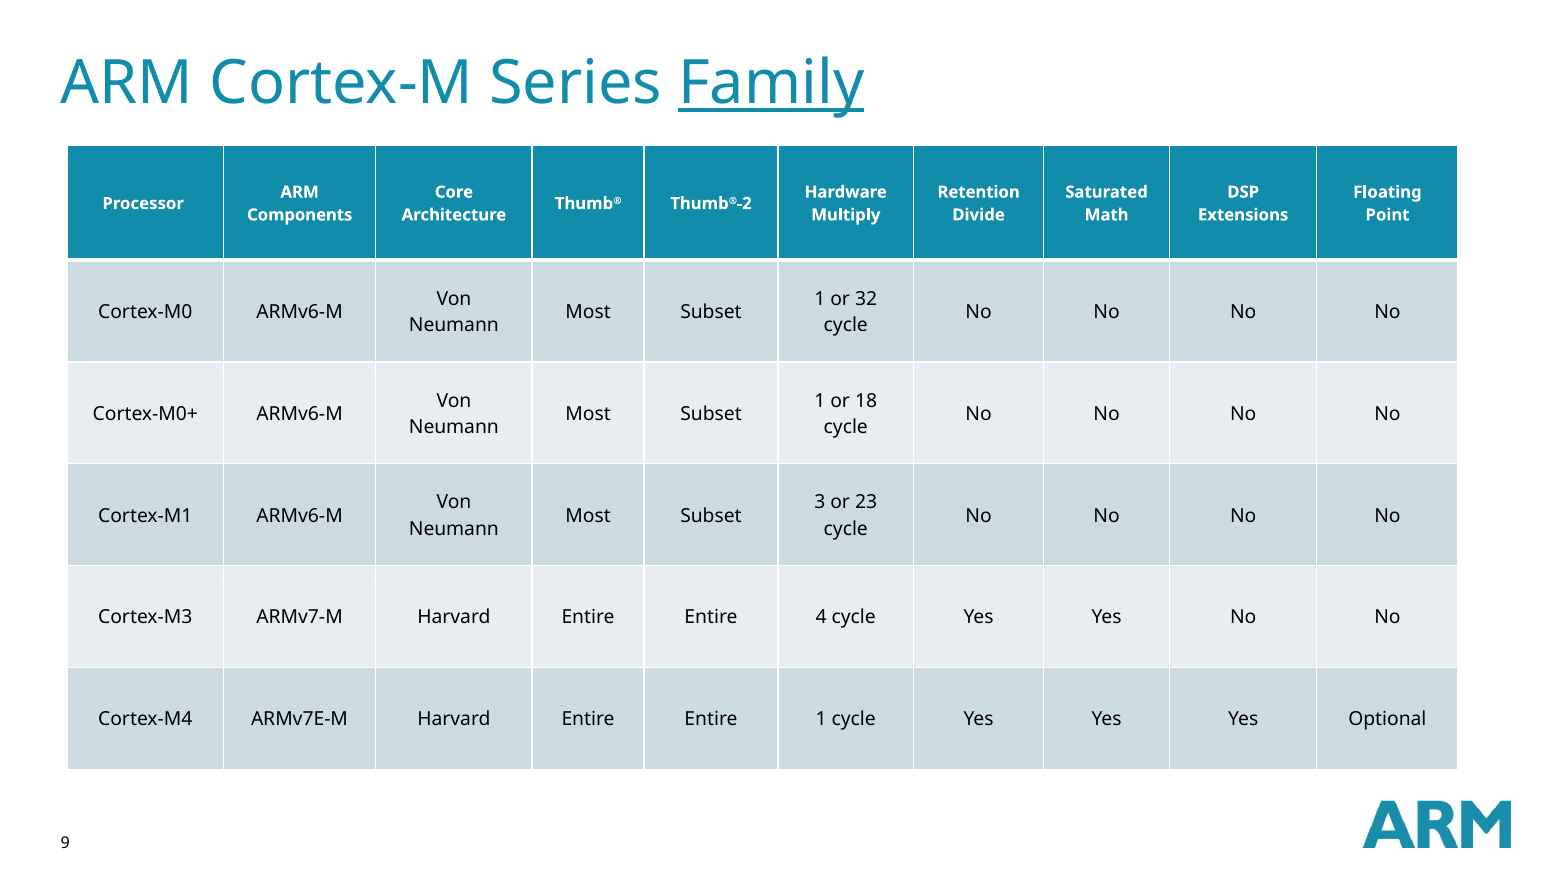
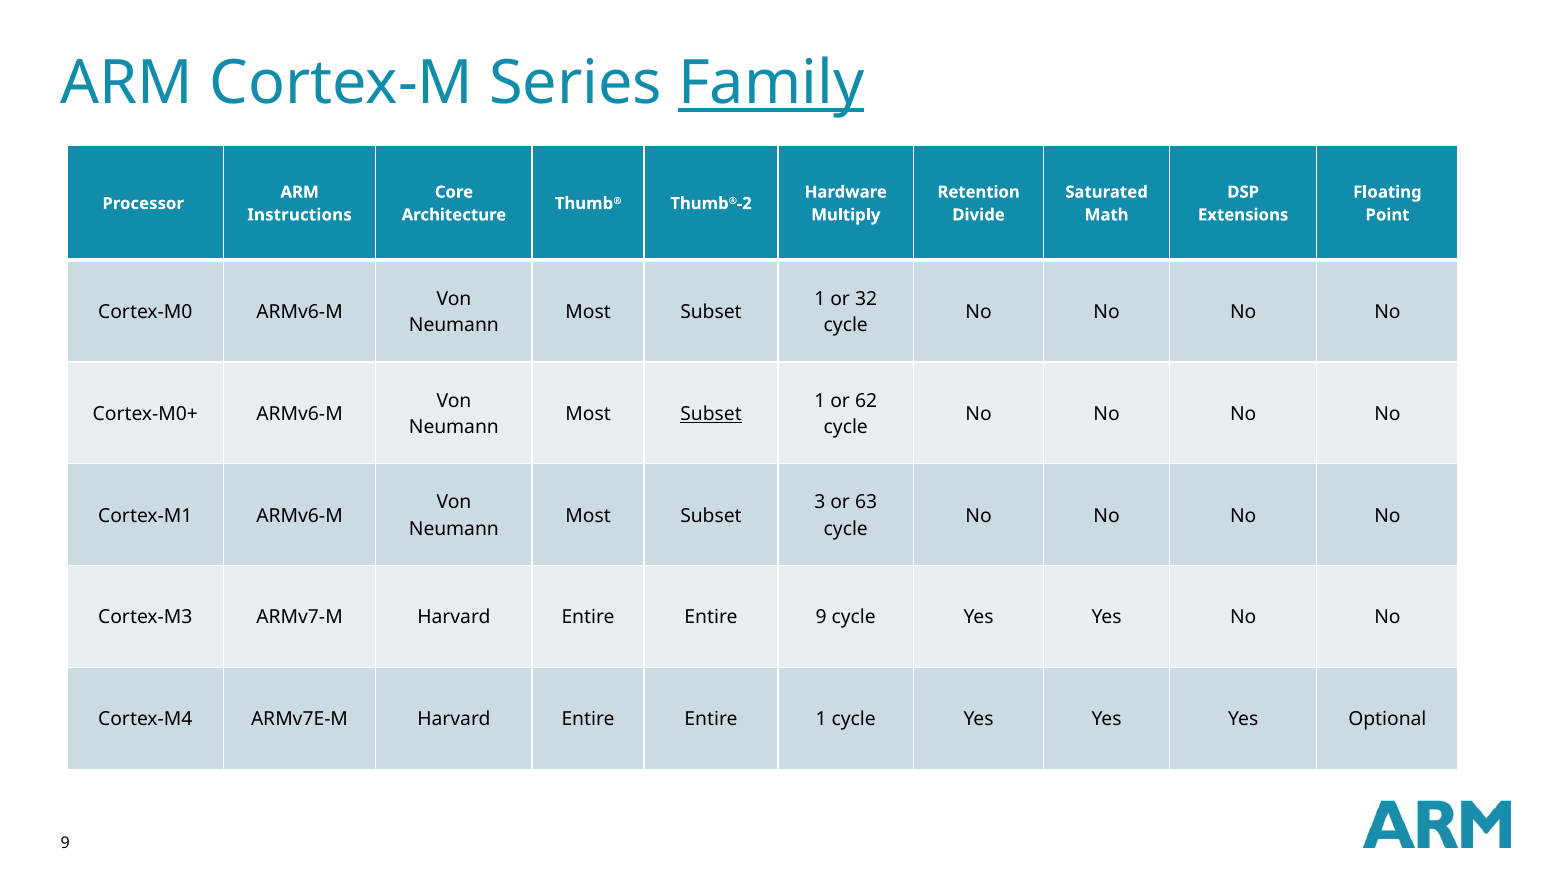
Components: Components -> Instructions (300, 215)
18: 18 -> 62 (866, 400)
Subset underline: none -> present (711, 414)
23: 23 -> 63 (866, 502)
Entire 4: 4 -> 9 (821, 617)
